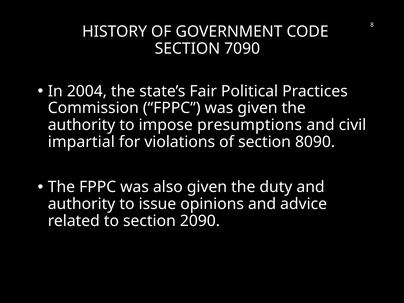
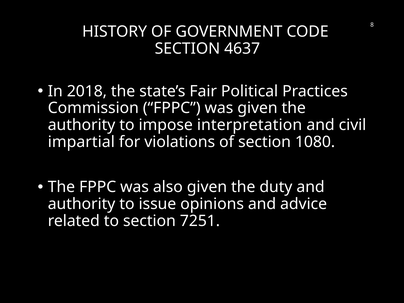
7090: 7090 -> 4637 (242, 49)
2004: 2004 -> 2018 (87, 91)
presumptions: presumptions -> interpretation (250, 125)
8090: 8090 -> 1080 (315, 142)
2090: 2090 -> 7251 (200, 221)
